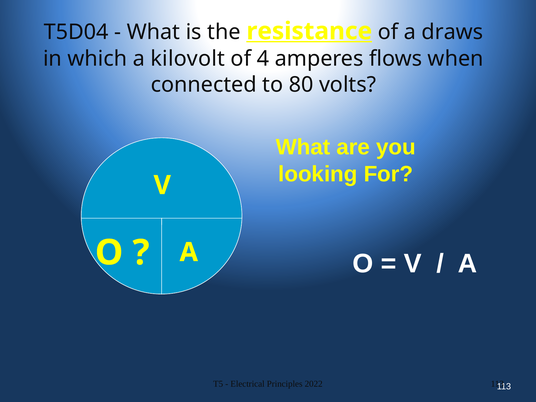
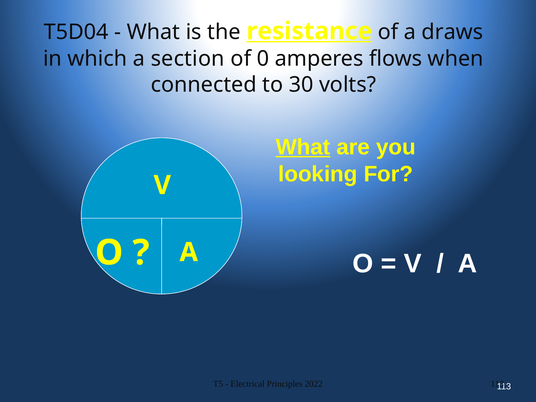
kilovolt: kilovolt -> section (188, 59)
4: 4 -> 0 (263, 59)
80: 80 -> 30 (301, 85)
What underline: none -> present (303, 147)
